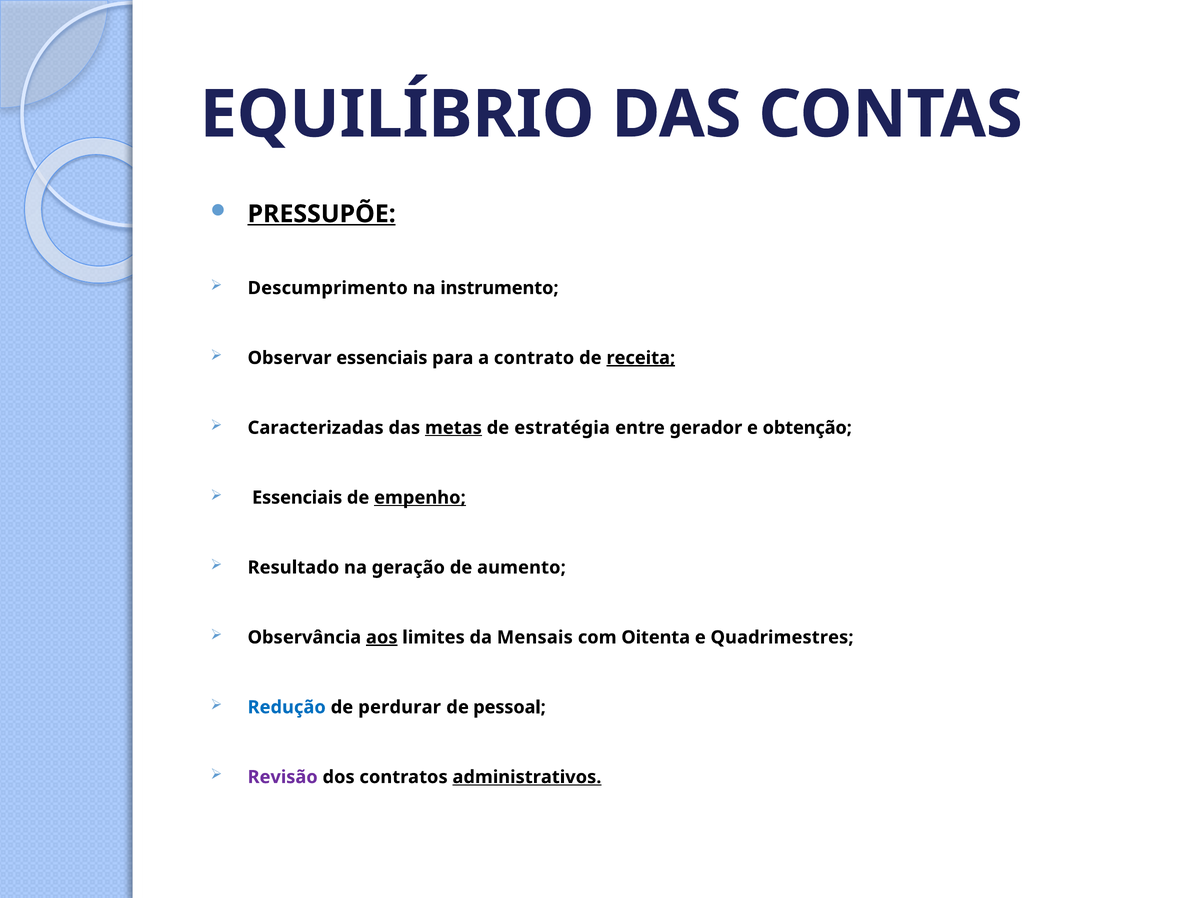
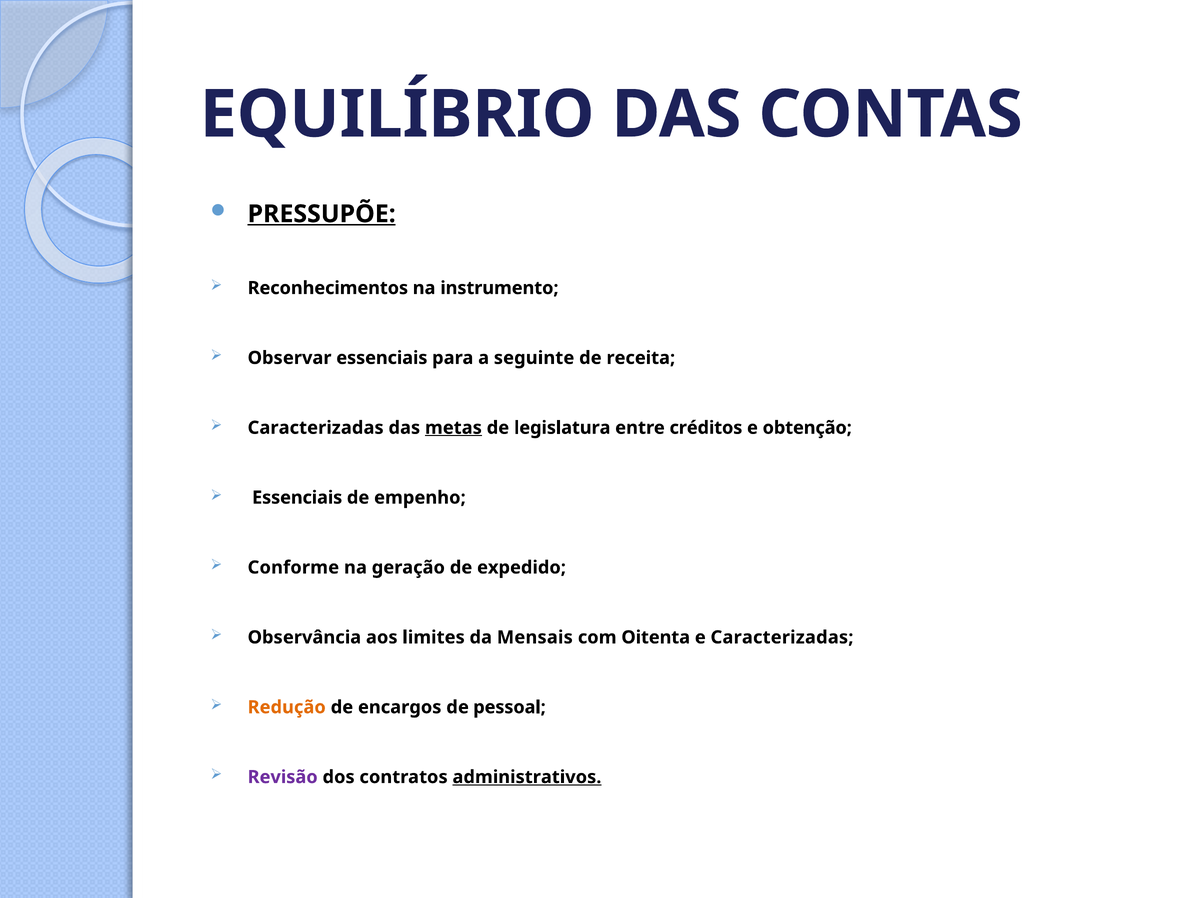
Descumprimento: Descumprimento -> Reconhecimentos (328, 288)
contrato: contrato -> seguinte (534, 358)
receita underline: present -> none (641, 358)
estratégia: estratégia -> legislatura (562, 428)
gerador: gerador -> créditos (706, 428)
empenho underline: present -> none (420, 498)
Resultado: Resultado -> Conforme (293, 567)
aumento: aumento -> expedido (522, 567)
aos underline: present -> none (382, 637)
e Quadrimestres: Quadrimestres -> Caracterizadas (782, 637)
Redução colour: blue -> orange (287, 707)
perdurar: perdurar -> encargos (400, 707)
